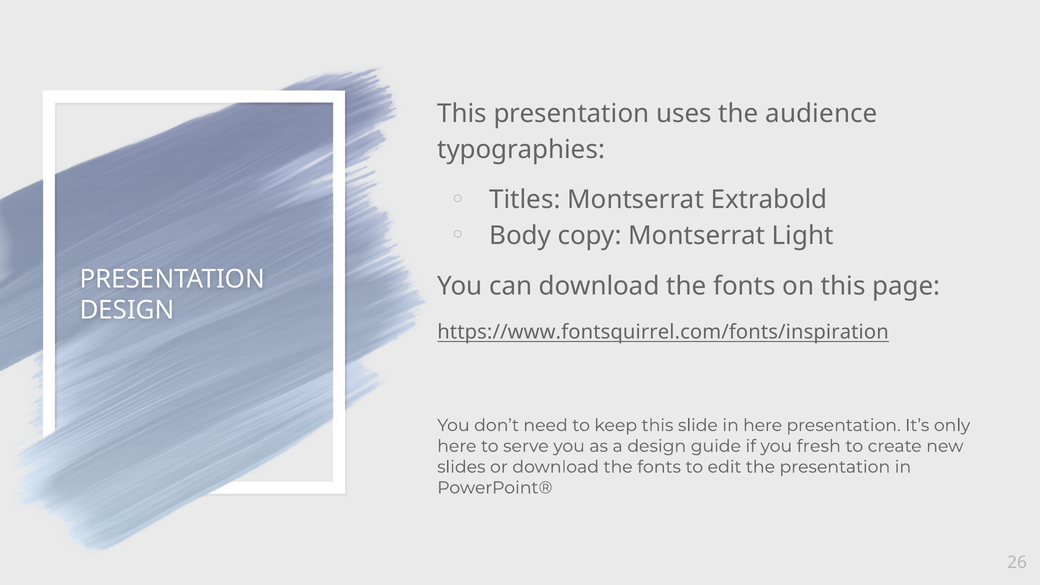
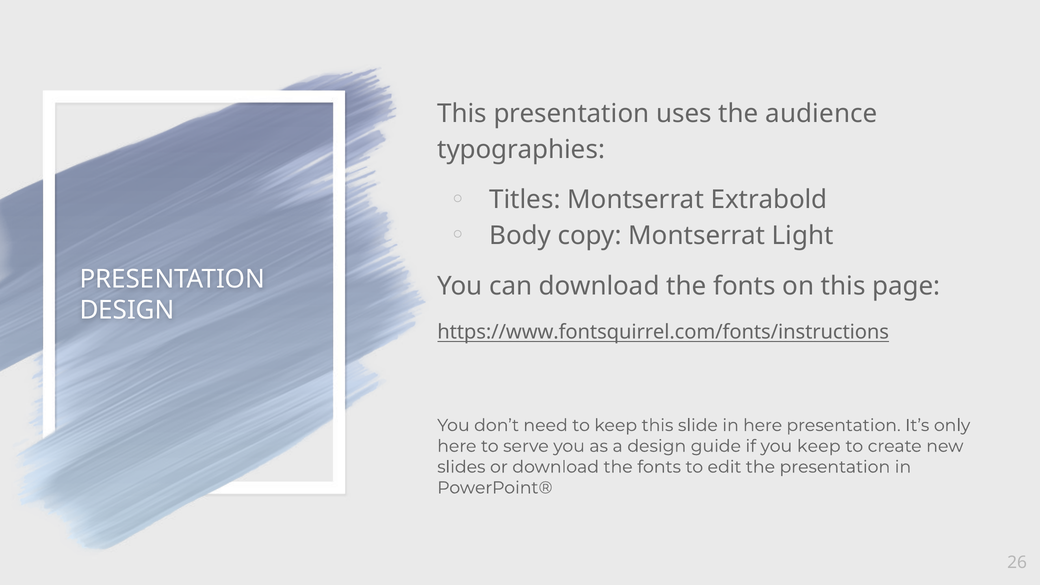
https://www.fontsquirrel.com/fonts/inspiration: https://www.fontsquirrel.com/fonts/inspiration -> https://www.fontsquirrel.com/fonts/instructions (663, 332)
you fresh: fresh -> keep (819, 446)
